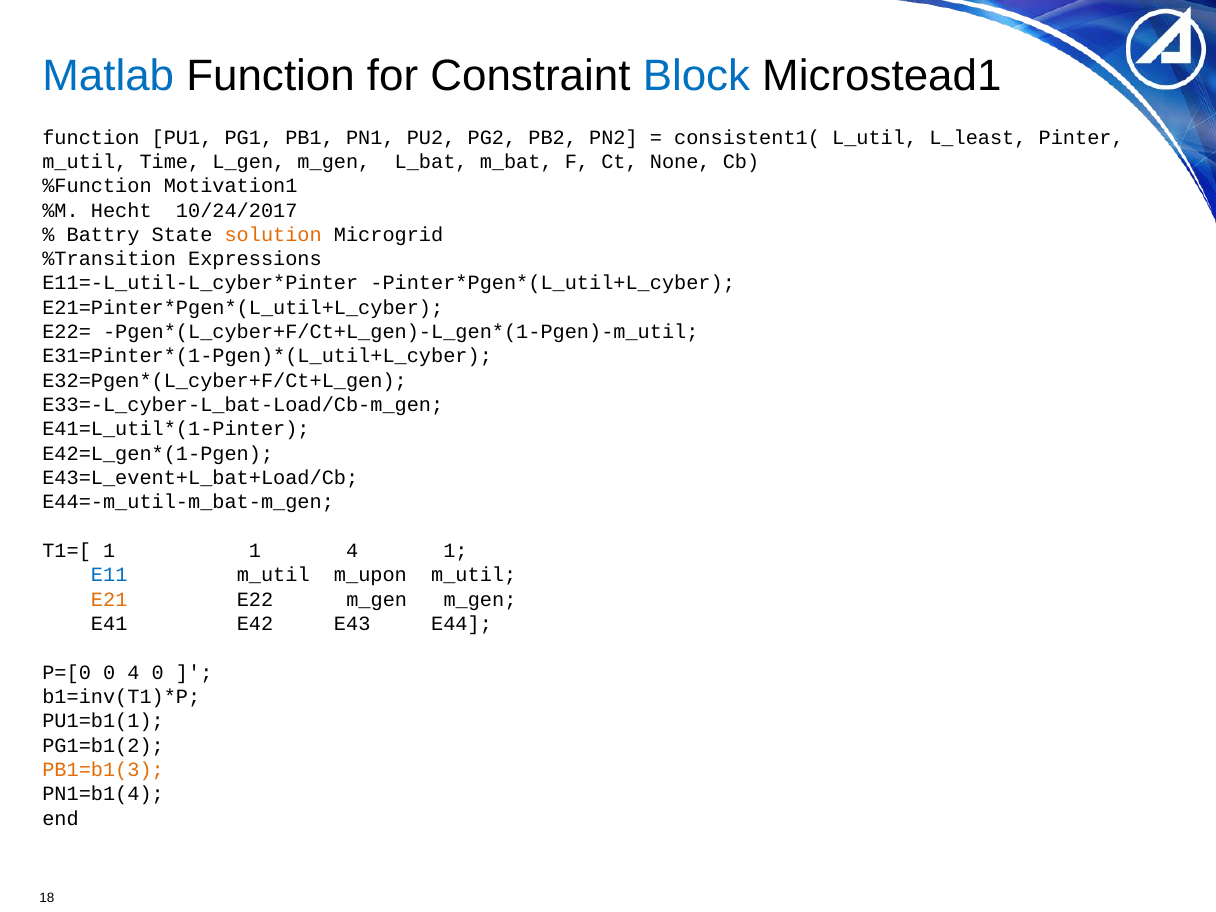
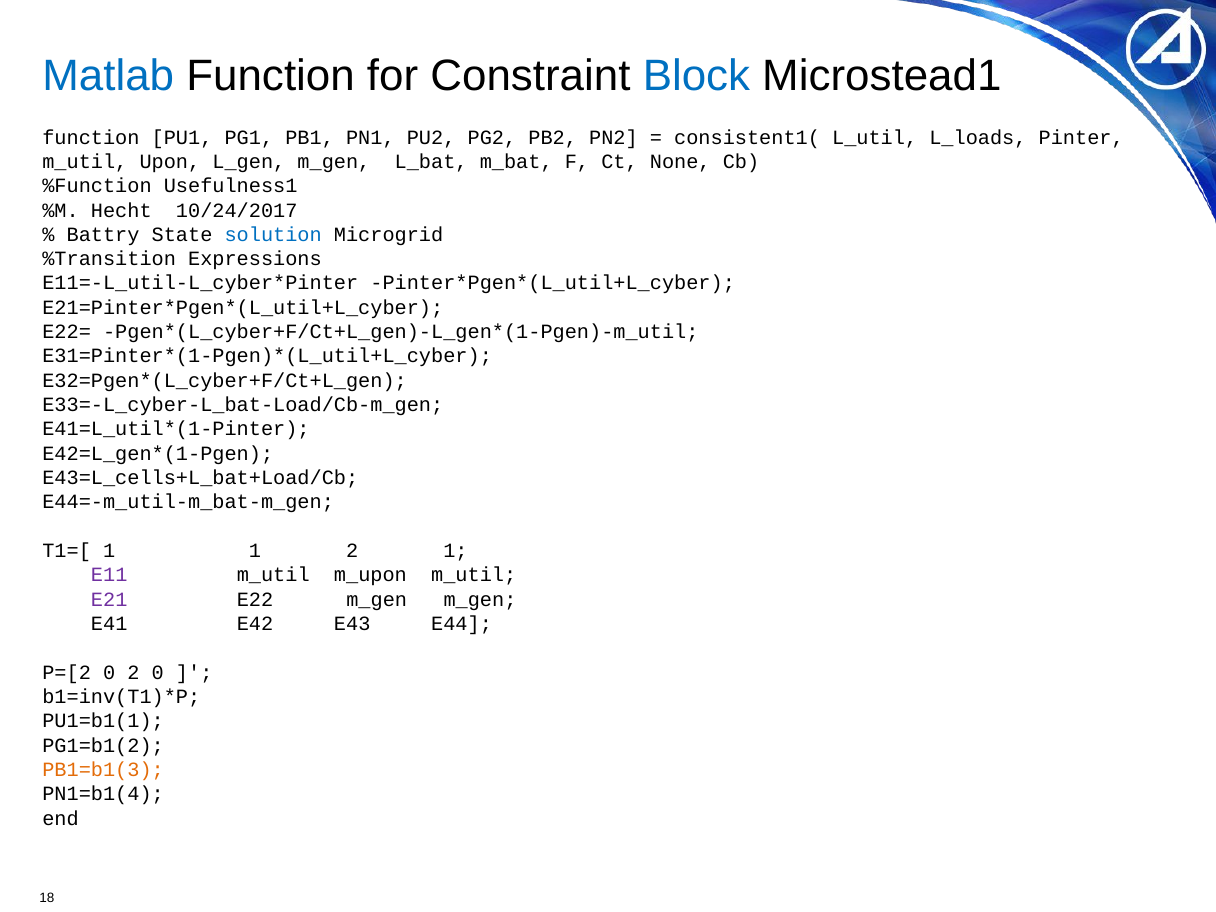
L_least: L_least -> L_loads (978, 137)
Time: Time -> Upon (170, 162)
Motivation1: Motivation1 -> Usefulness1 (231, 186)
solution colour: orange -> blue (273, 235)
E43=L_event+L_bat+Load/Cb: E43=L_event+L_bat+Load/Cb -> E43=L_cells+L_bat+Load/Cb (200, 478)
1 4: 4 -> 2 (352, 551)
E11 colour: blue -> purple (109, 575)
E21 colour: orange -> purple (109, 599)
P=[0: P=[0 -> P=[2 (67, 672)
0 4: 4 -> 2 (133, 672)
